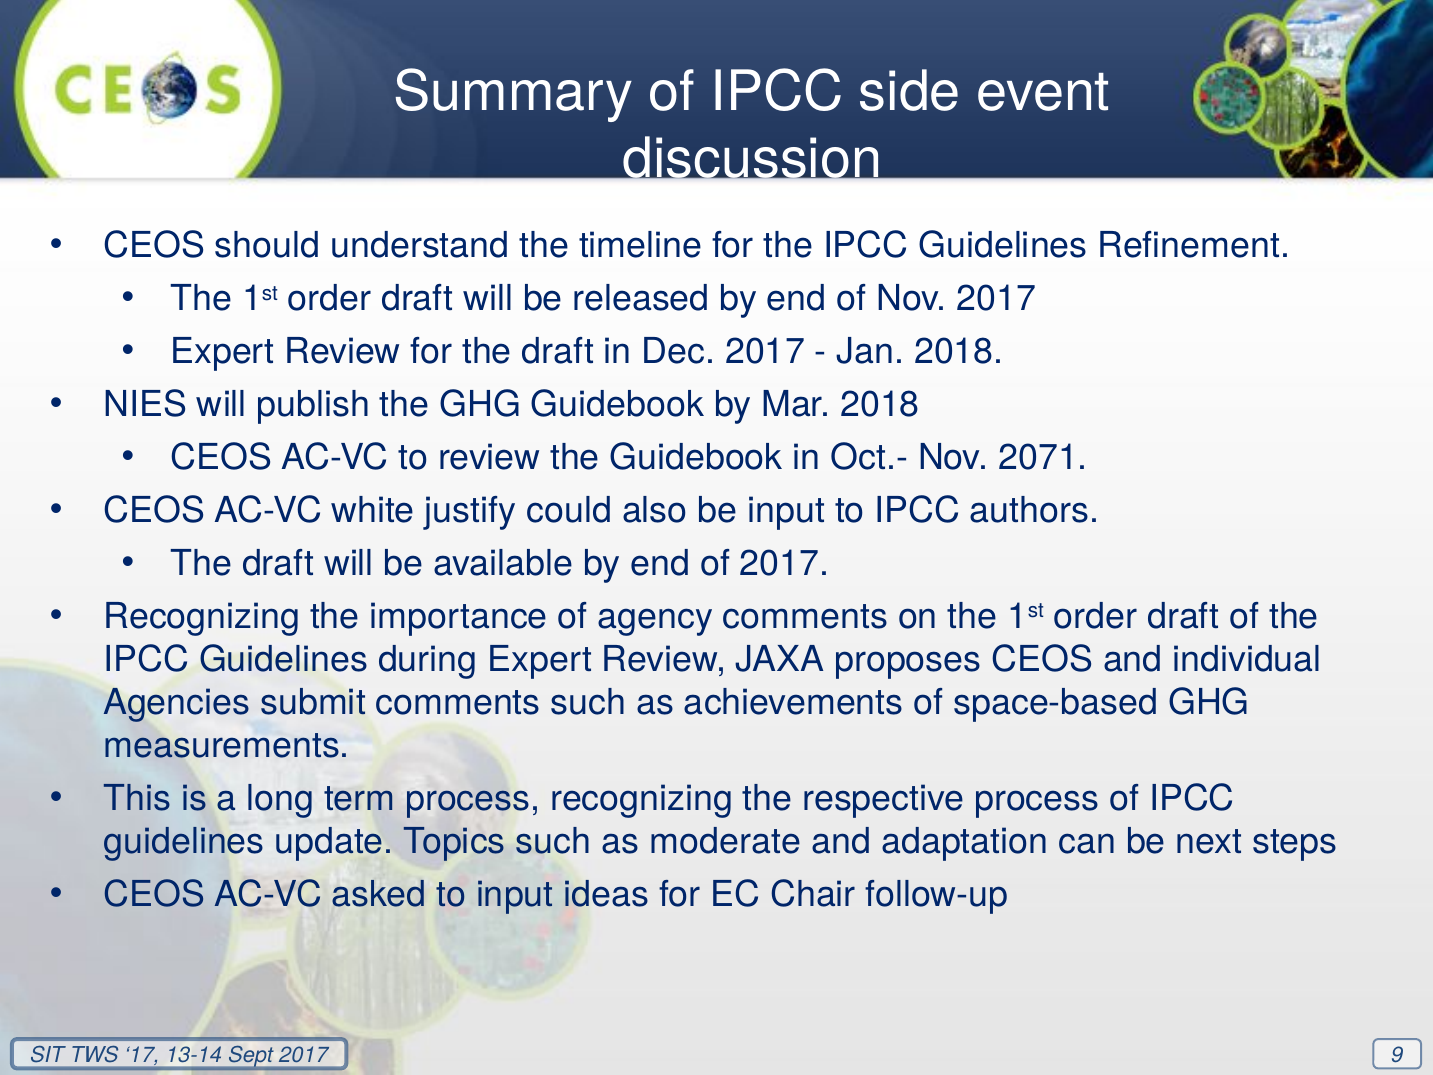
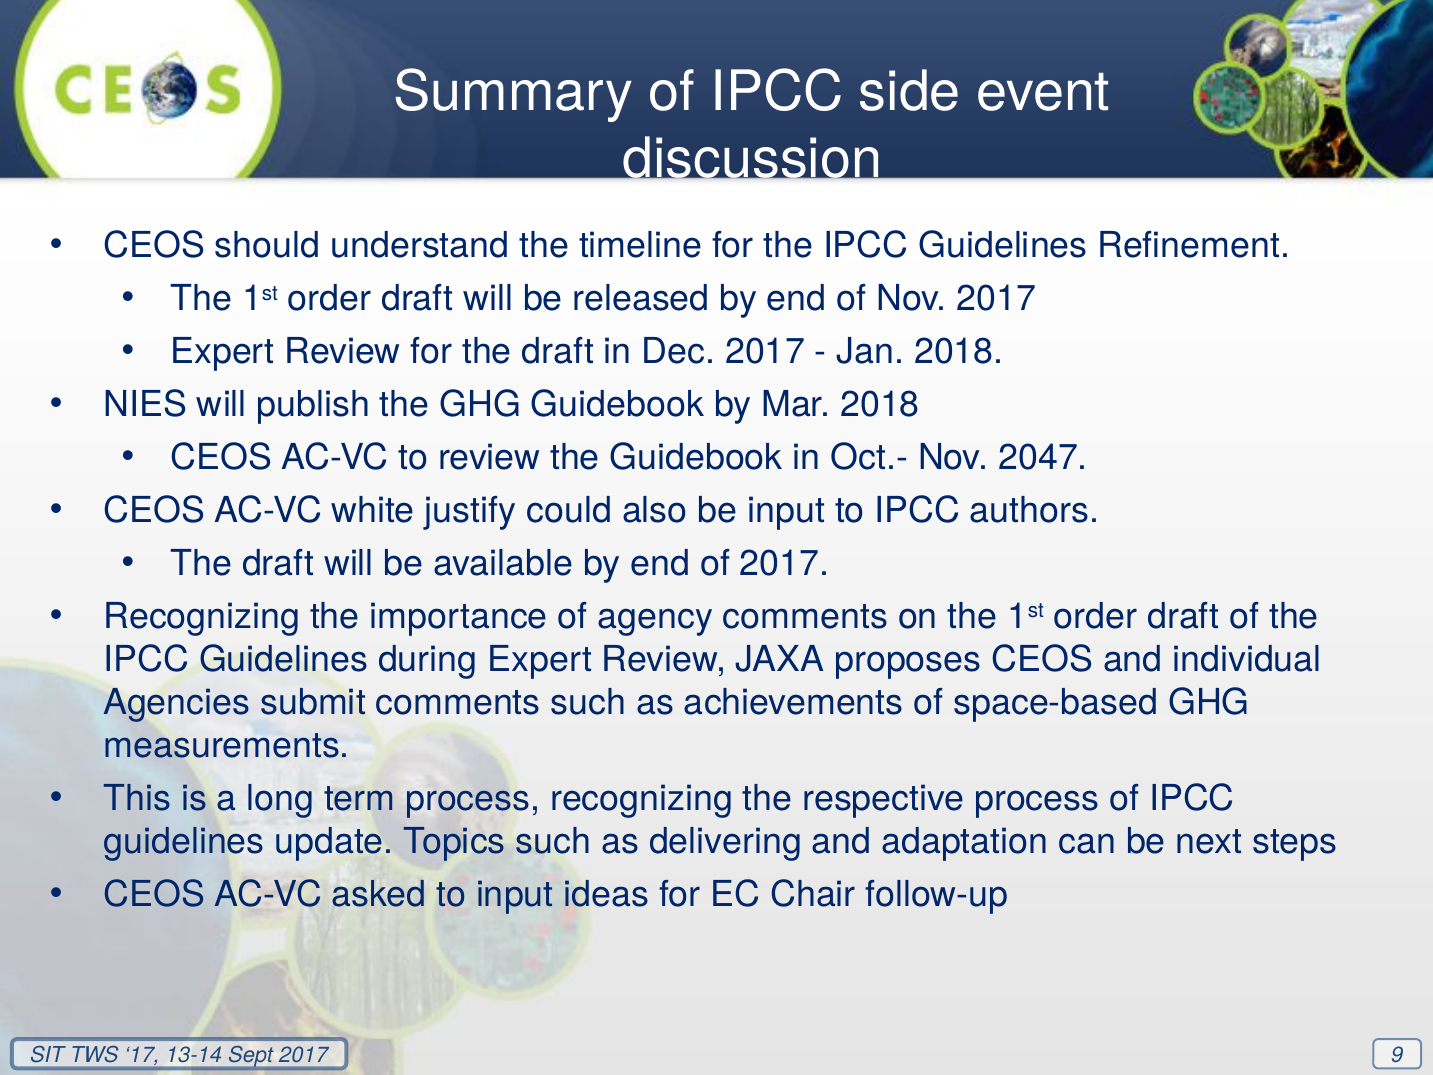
2071: 2071 -> 2047 (1043, 458)
moderate: moderate -> delivering (726, 841)
